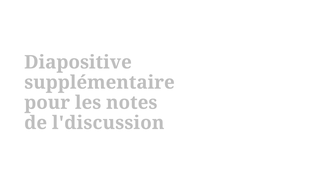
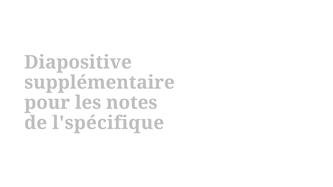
l'discussion: l'discussion -> l'spécifique (108, 123)
